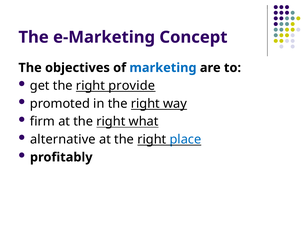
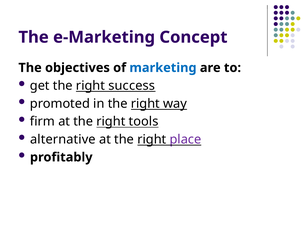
provide: provide -> success (132, 86)
what: what -> tools (144, 122)
place colour: blue -> purple (185, 139)
